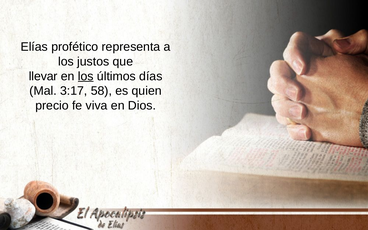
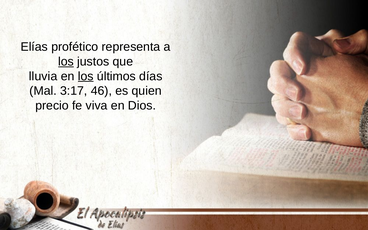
los underline: none -> present (66, 61)
llevar: llevar -> lluvia (43, 76)
58: 58 -> 46 (101, 91)
